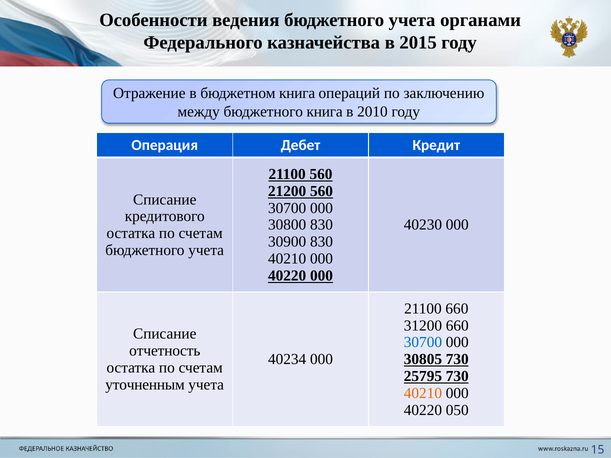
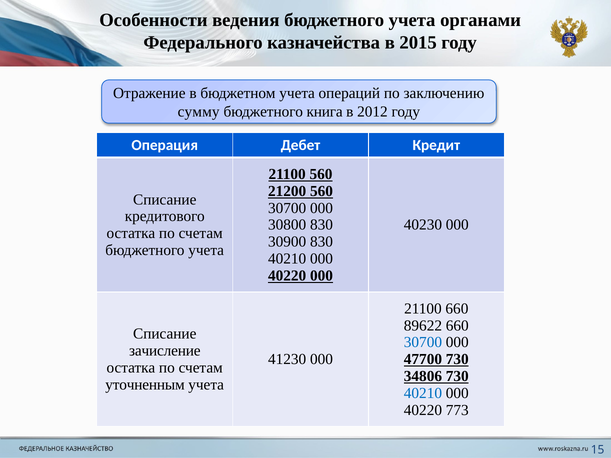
бюджетном книга: книга -> учета (297, 93)
между: между -> сумму (199, 112)
2010: 2010 -> 2012 (372, 112)
31200: 31200 -> 89622 (423, 326)
отчетность: отчетность -> зачисление (165, 351)
40234: 40234 -> 41230 (287, 359)
30805: 30805 -> 47700 (423, 359)
25795: 25795 -> 34806 (423, 376)
40210 colour: orange -> blue (423, 393)
050: 050 -> 773 (457, 410)
